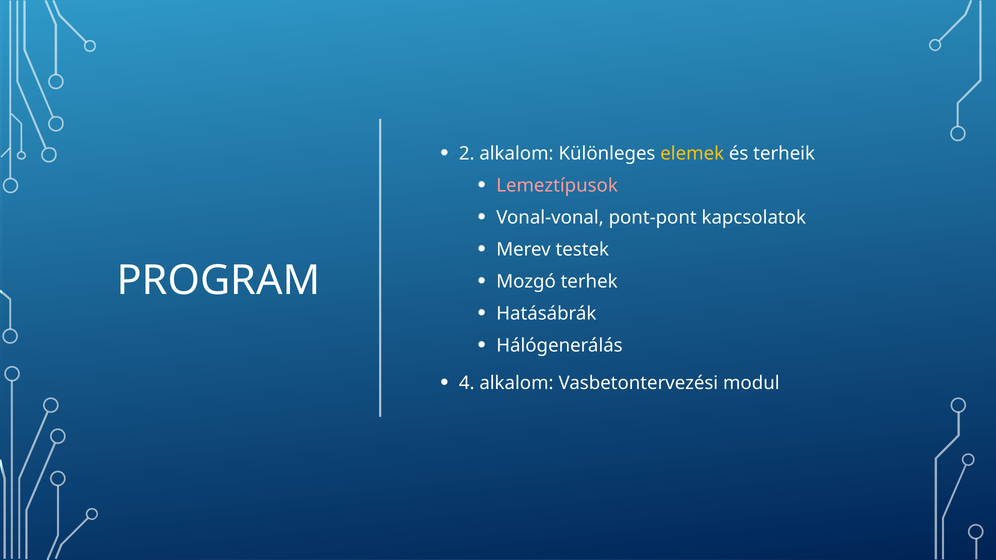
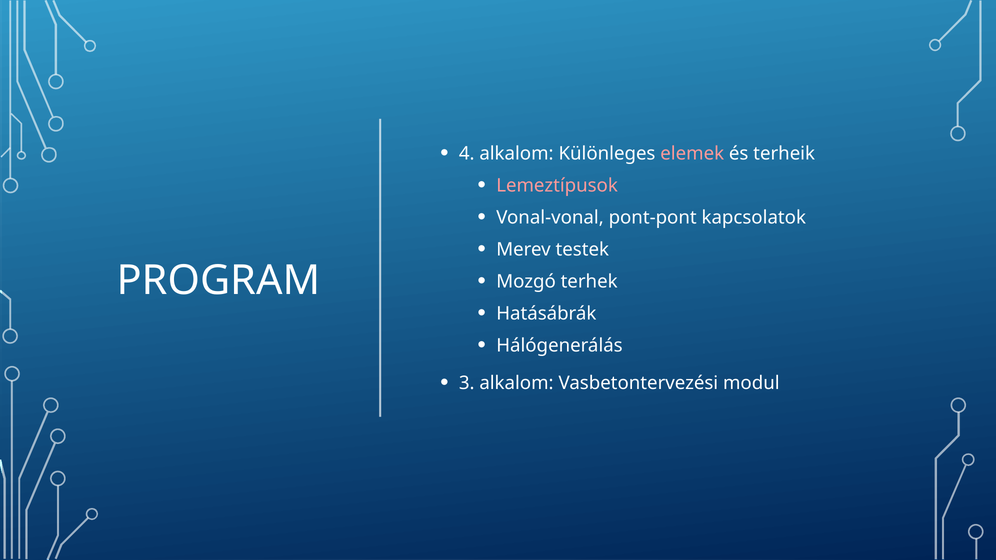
2: 2 -> 4 (467, 153)
elemek colour: yellow -> pink (692, 153)
4: 4 -> 3 (467, 383)
